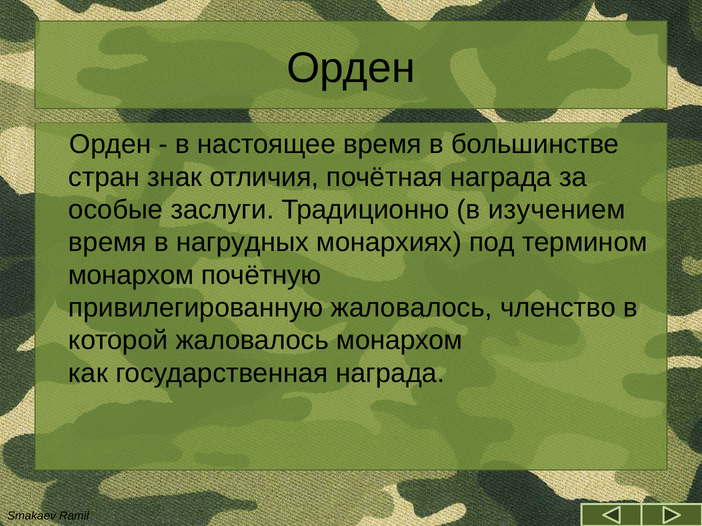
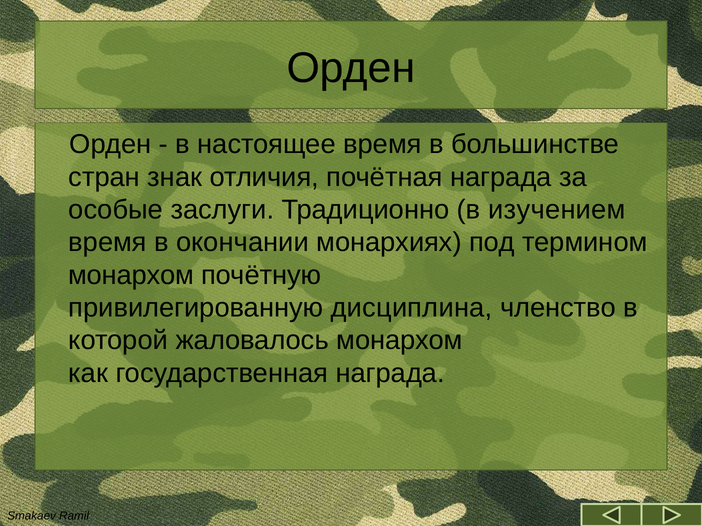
нагрудных: нагрудных -> окончании (243, 243)
привилегированную жаловалось: жаловалось -> дисциплина (412, 308)
